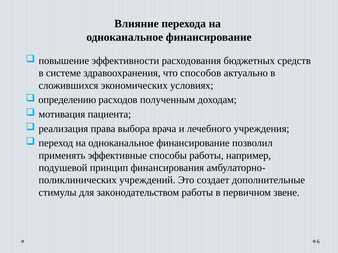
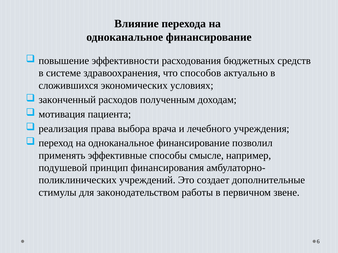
определению: определению -> законченный (67, 100)
способы работы: работы -> смысле (207, 156)
